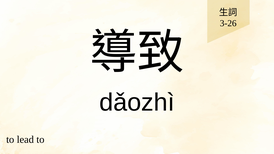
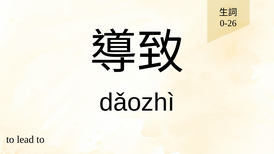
3-26: 3-26 -> 0-26 (228, 23)
